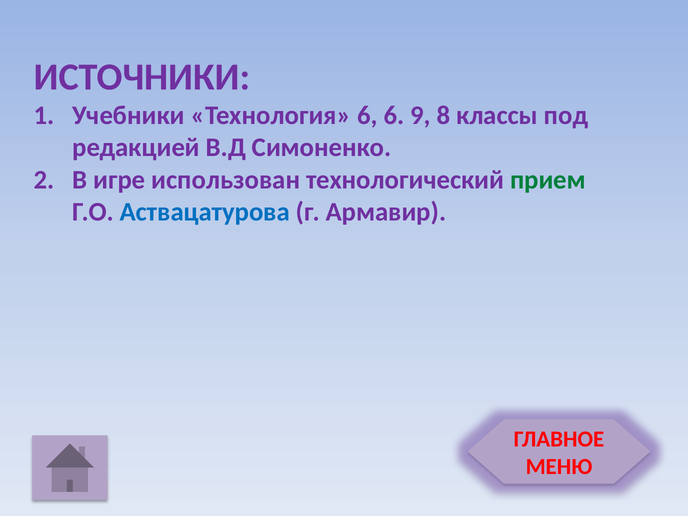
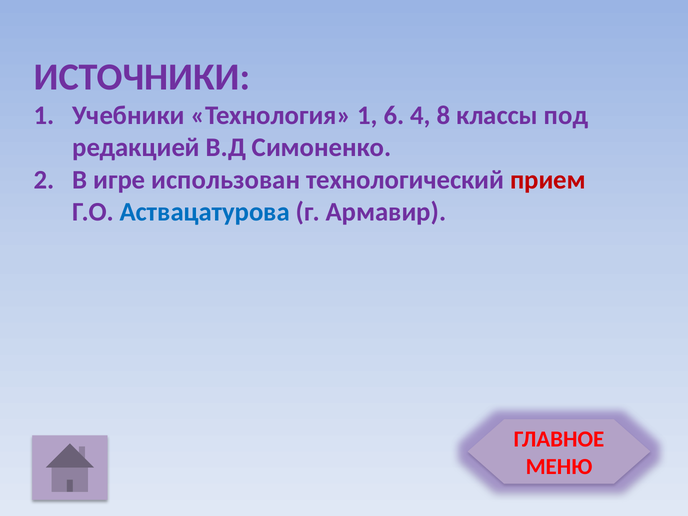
Технология 6: 6 -> 1 (367, 116)
9: 9 -> 4 (420, 116)
прием colour: green -> red (548, 180)
